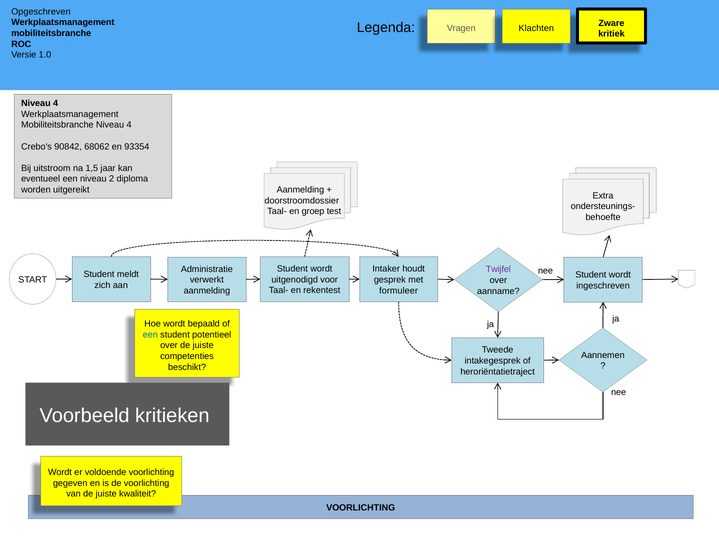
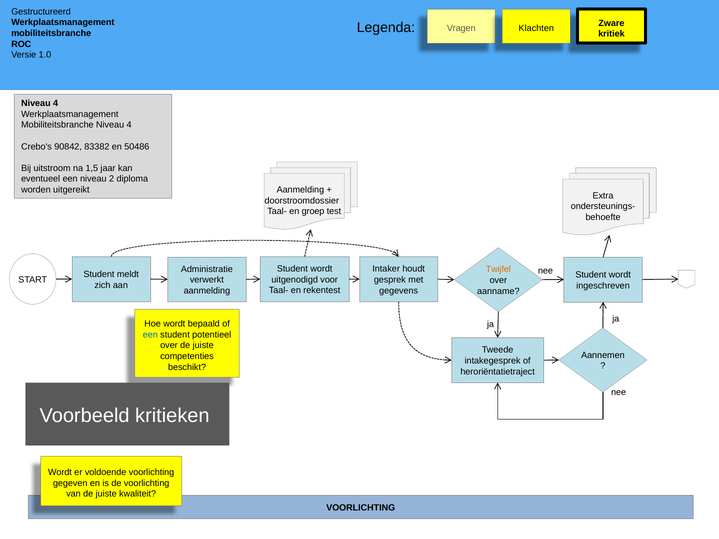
Opgeschreven: Opgeschreven -> Gestructureerd (41, 12)
68062: 68062 -> 83382 (97, 147)
93354: 93354 -> 50486 (137, 147)
Twijfel colour: purple -> orange (498, 270)
formuleer: formuleer -> gegevens (399, 291)
